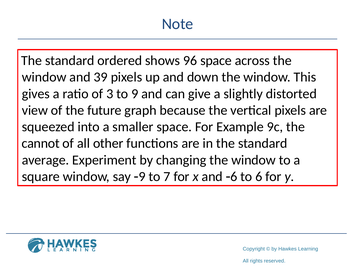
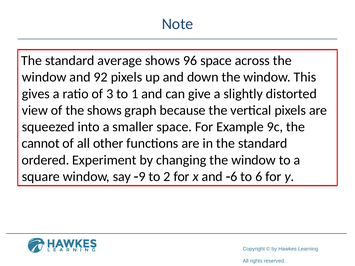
ordered: ordered -> average (120, 61)
39: 39 -> 92 (101, 77)
9: 9 -> 1 (135, 94)
the future: future -> shows (104, 110)
average: average -> ordered (45, 160)
7: 7 -> 2 (167, 177)
